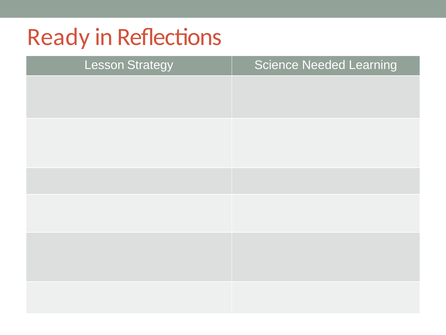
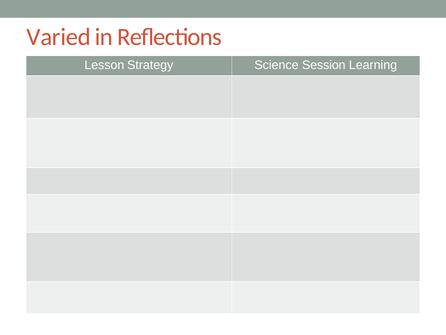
Ready: Ready -> Varied (59, 37)
Needed: Needed -> Session (324, 65)
